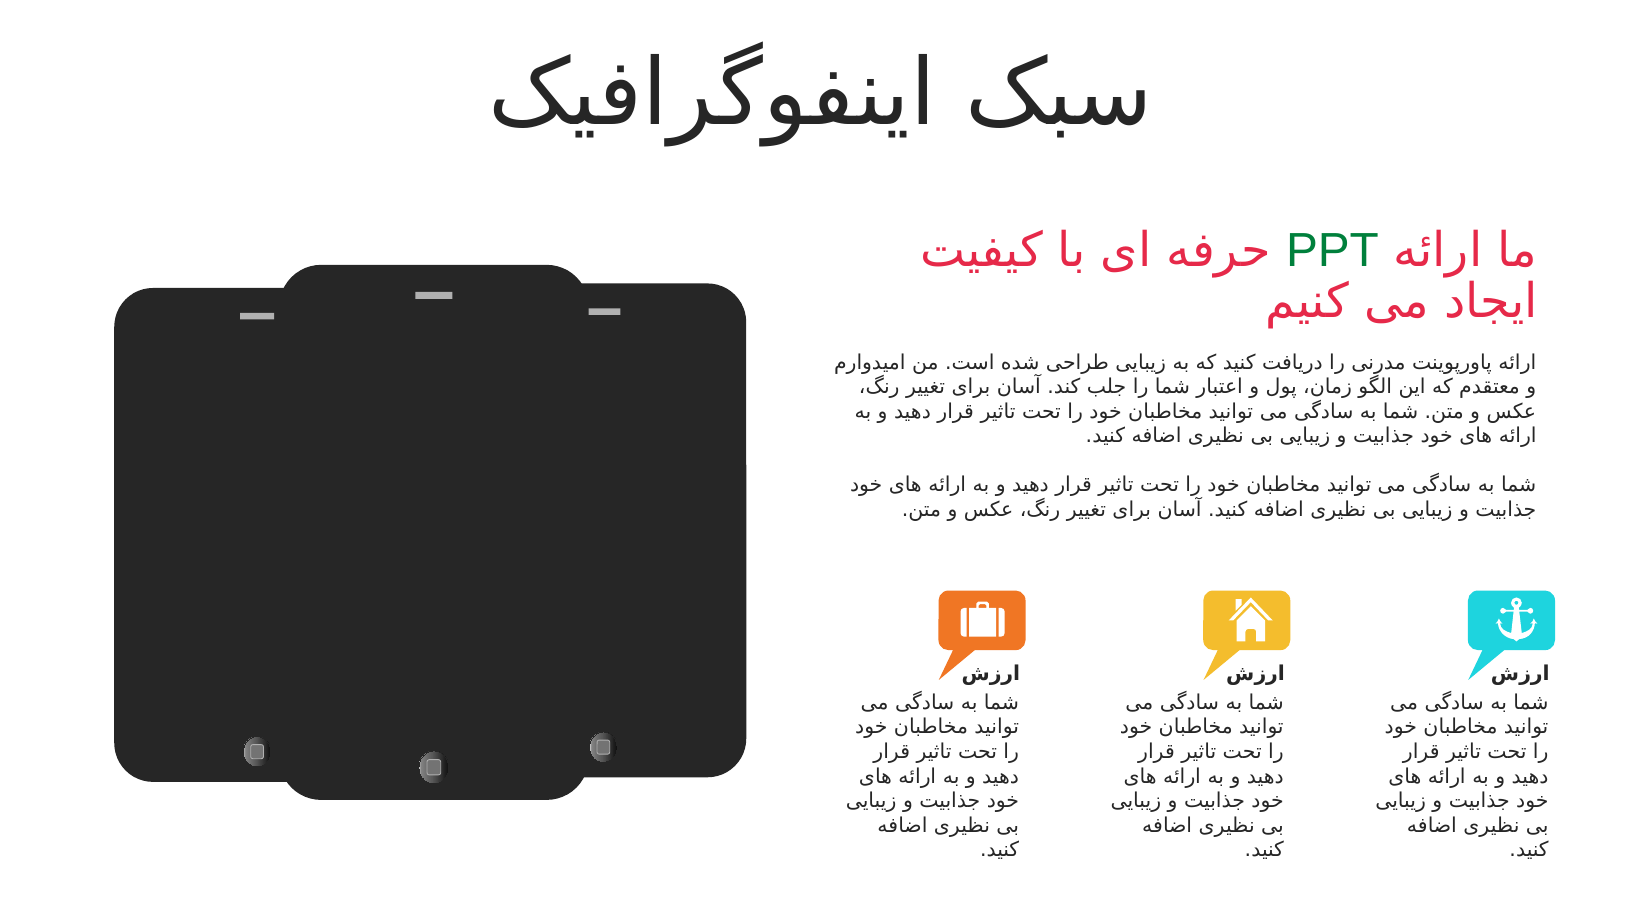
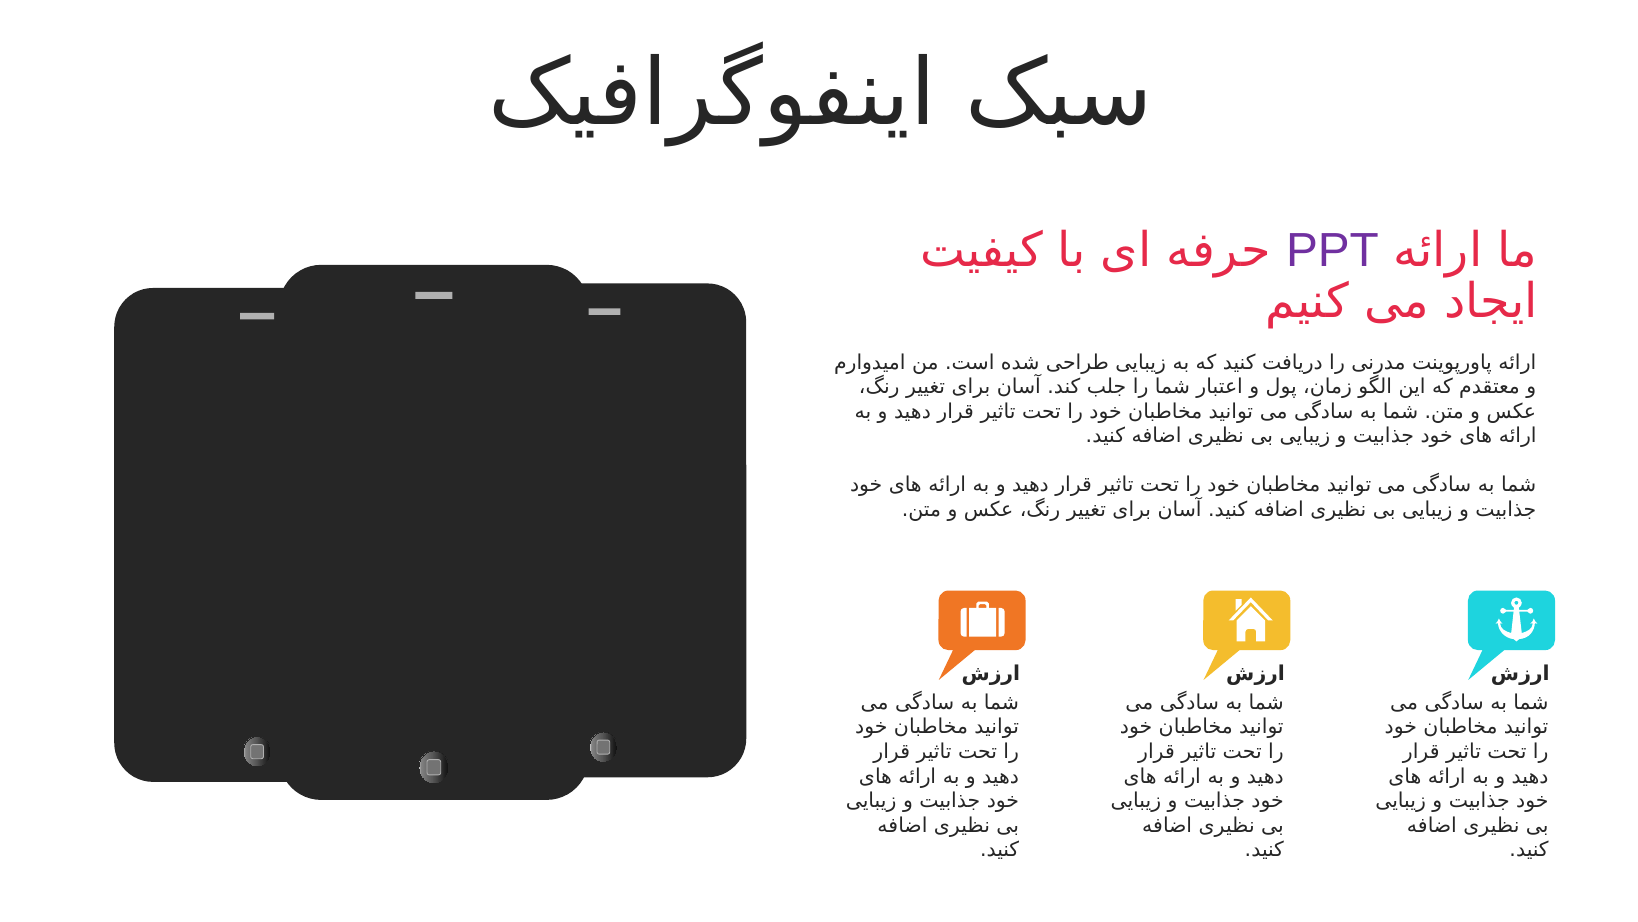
PPT colour: green -> purple (1332, 251)
